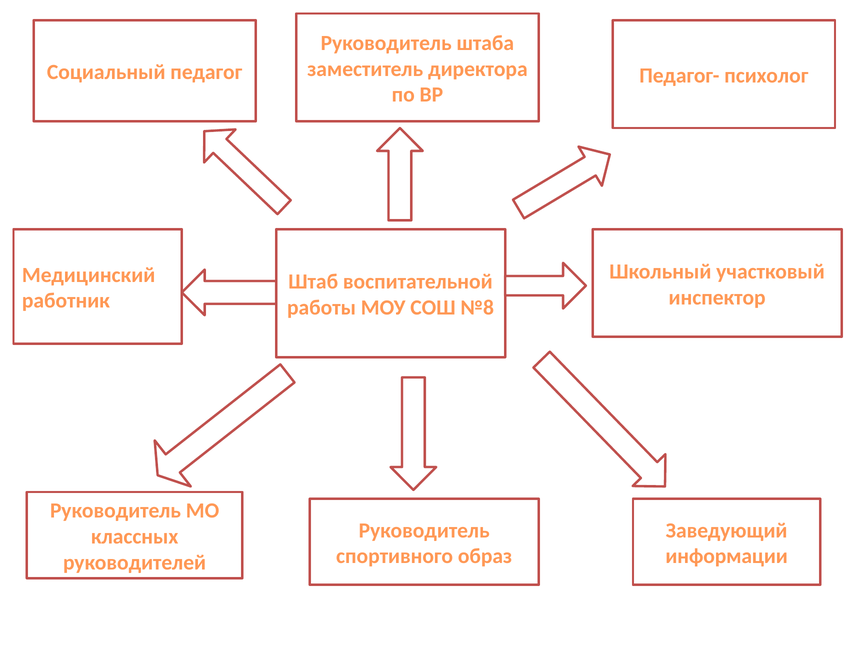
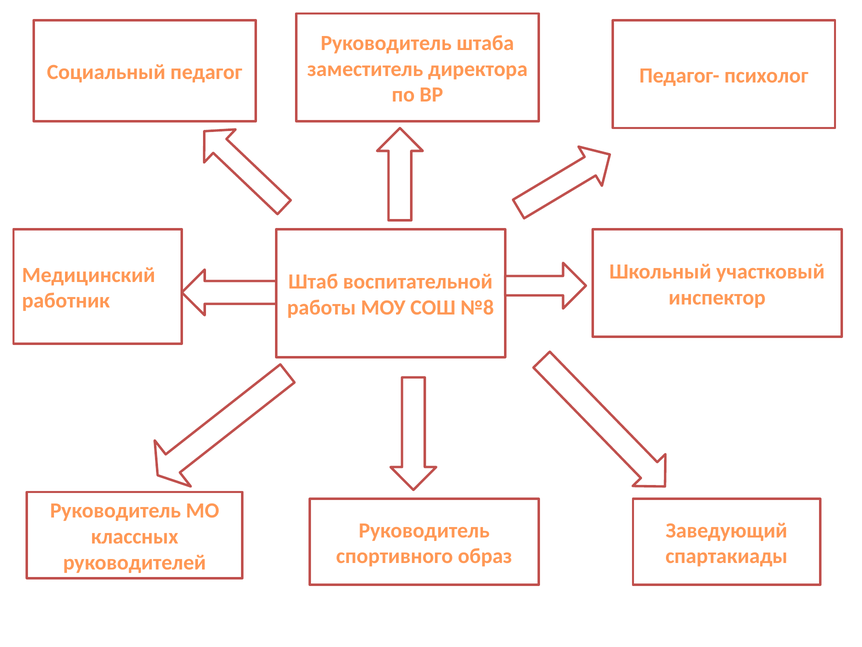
информации: информации -> спартакиады (727, 556)
